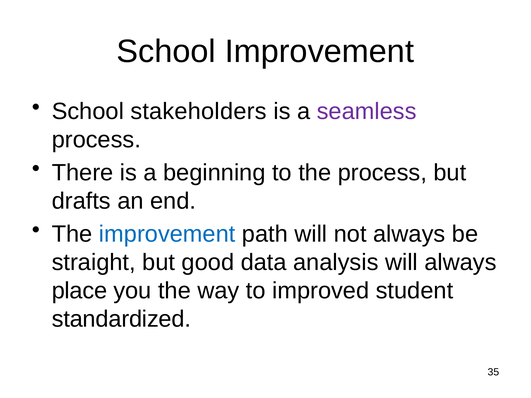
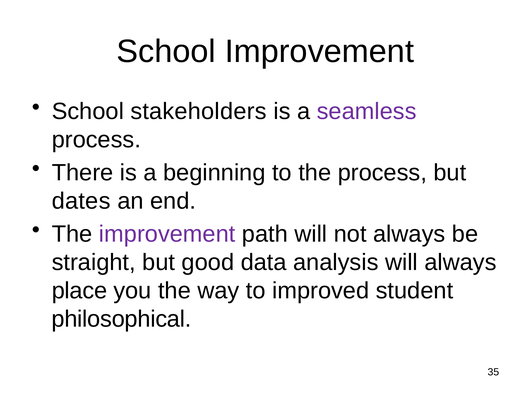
drafts: drafts -> dates (81, 201)
improvement colour: blue -> purple (167, 234)
standardized: standardized -> philosophical (121, 319)
